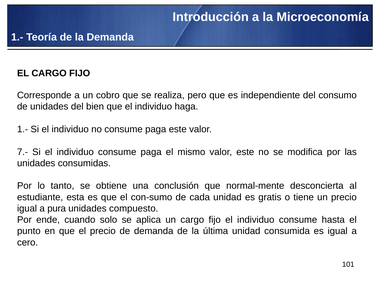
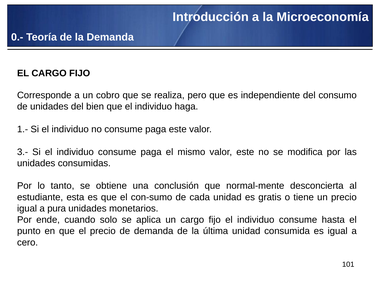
1.-: 1.- -> 0.- (17, 37)
7.-: 7.- -> 3.- (23, 152)
compuesto: compuesto -> monetarios (134, 208)
